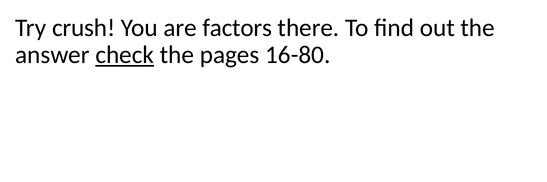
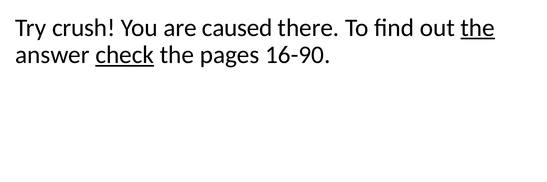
factors: factors -> caused (237, 28)
the underline: none -> present (478, 28)
16-80: 16-80 -> 16-90 (298, 55)
